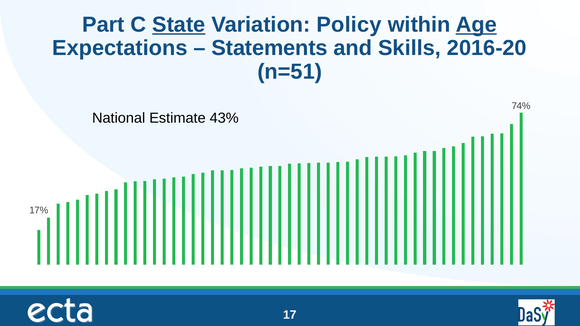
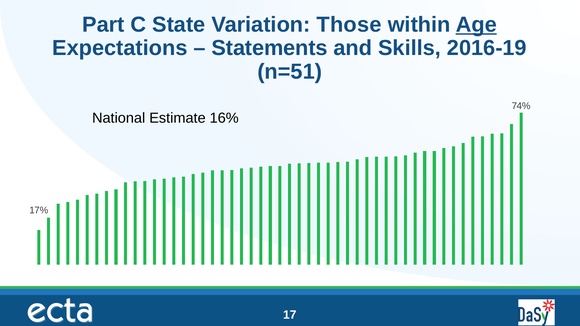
State underline: present -> none (179, 25)
Policy: Policy -> Those (349, 25)
2016-20: 2016-20 -> 2016-19 (487, 48)
43%: 43% -> 16% (224, 118)
